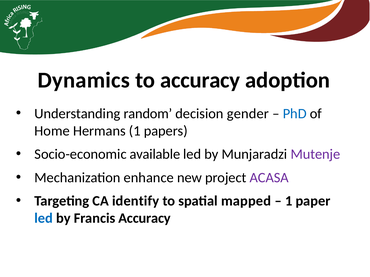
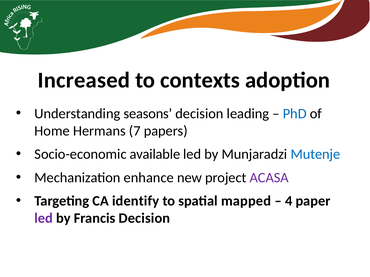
Dynamics: Dynamics -> Increased (84, 80)
to accuracy: accuracy -> contexts (200, 80)
random: random -> seasons (148, 114)
gender: gender -> leading (248, 114)
Hermans 1: 1 -> 7 (135, 131)
Mutenje colour: purple -> blue (315, 154)
1: 1 -> 4 (289, 201)
led colour: blue -> purple (44, 219)
Francis Accuracy: Accuracy -> Decision (144, 219)
